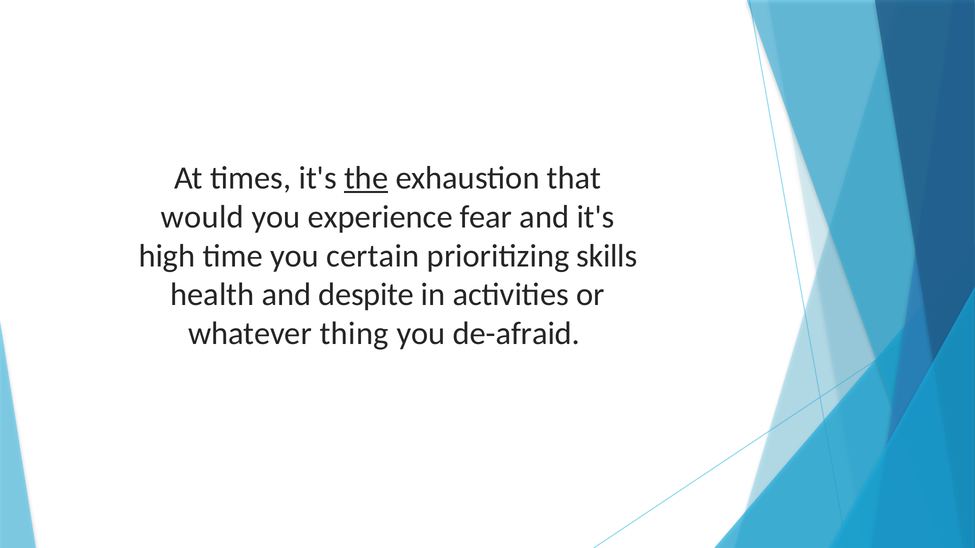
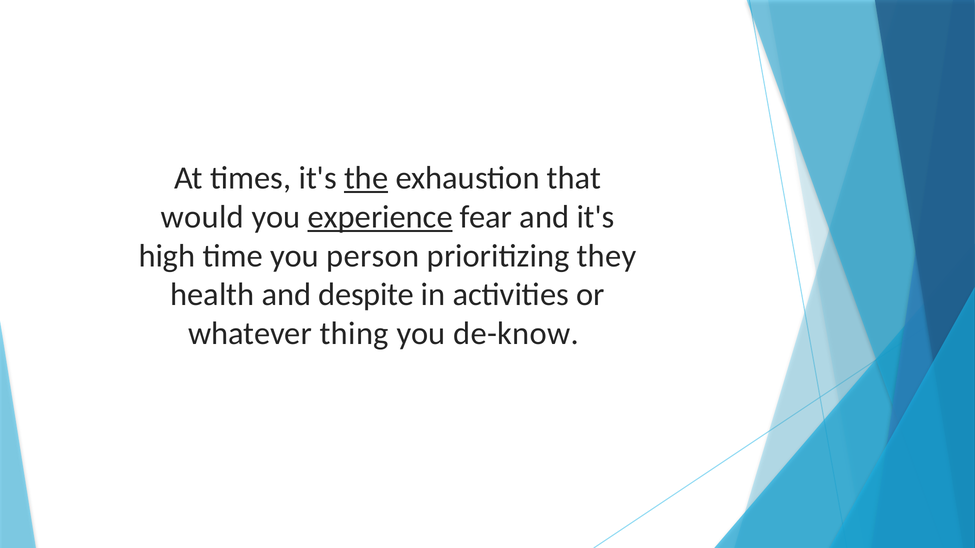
experience underline: none -> present (380, 217)
certain: certain -> person (373, 256)
skills: skills -> they (606, 256)
de-afraid: de-afraid -> de-know (516, 334)
